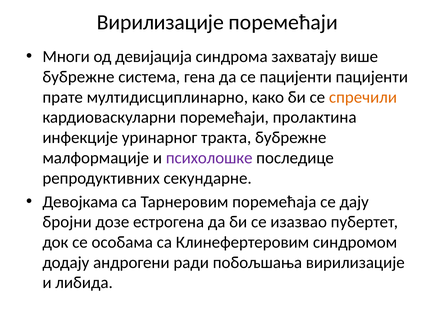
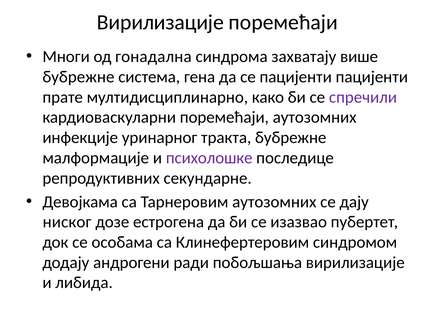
девијација: девијација -> гонадална (153, 57)
спречили colour: orange -> purple (363, 97)
поремећаји пролактина: пролактина -> аутозомних (315, 117)
Тарнеровим поремећаја: поремећаја -> аутозомних (274, 202)
бројни: бројни -> ниског (67, 222)
